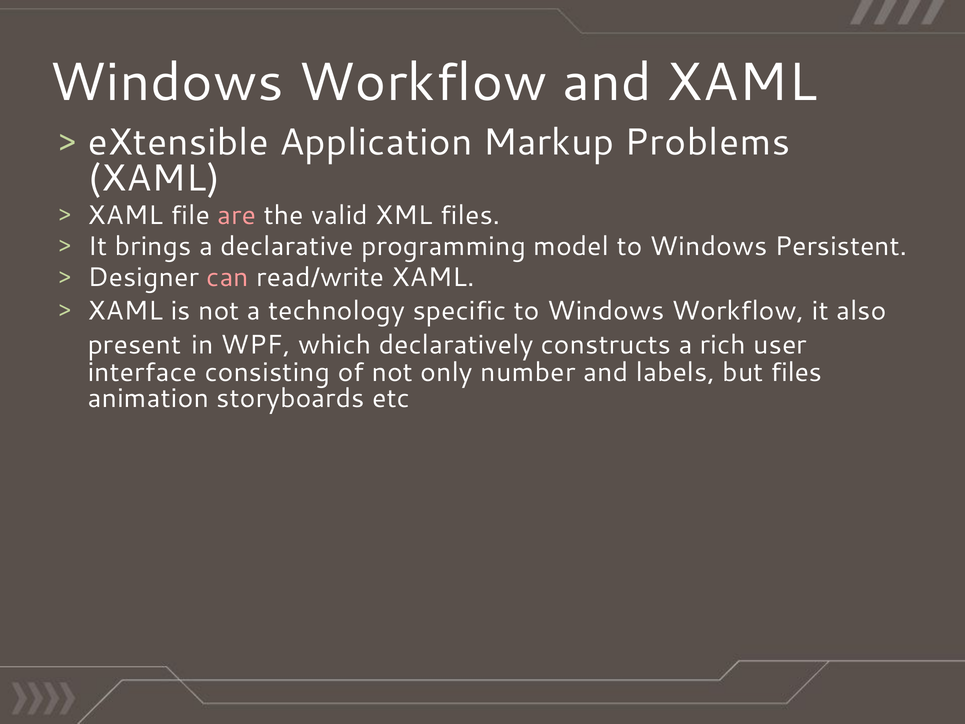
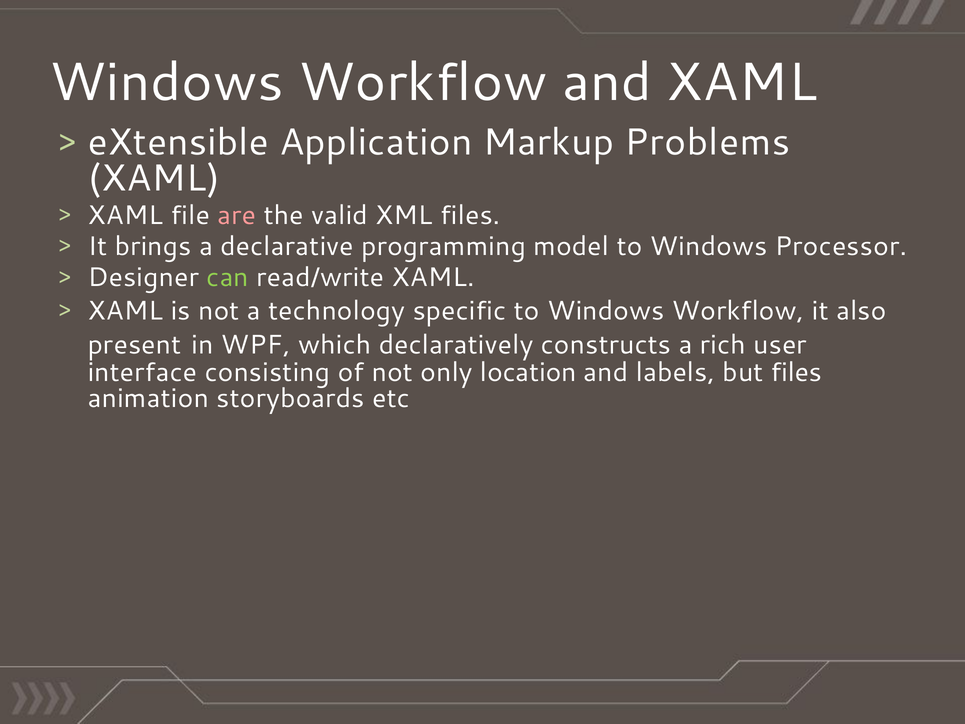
Persistent: Persistent -> Processor (841, 246)
can colour: pink -> light green (228, 277)
number: number -> location (528, 372)
